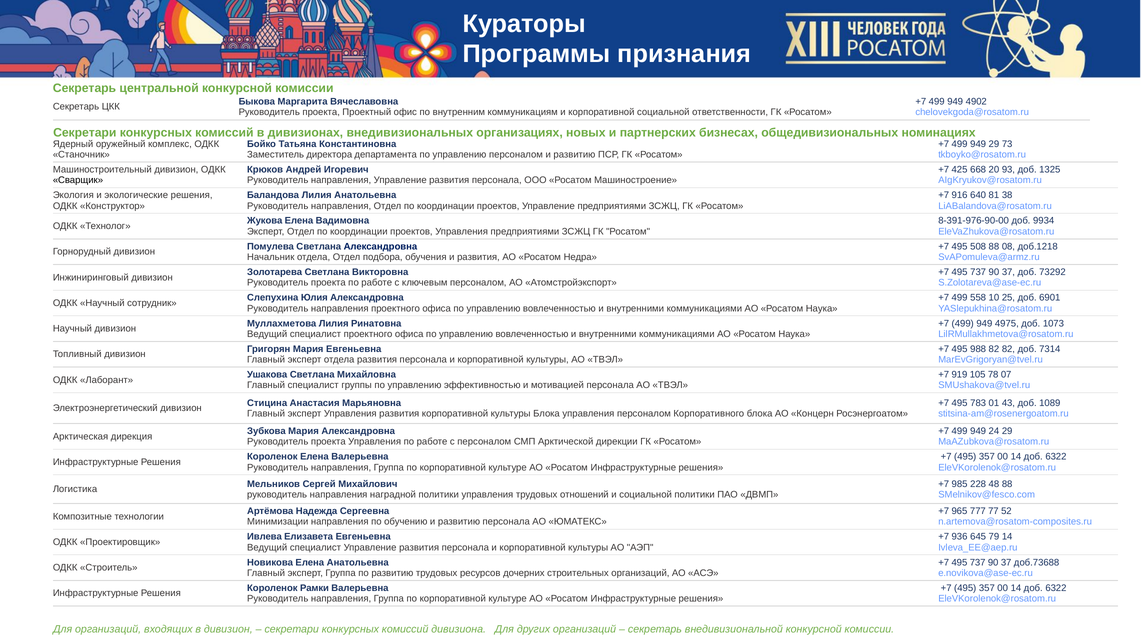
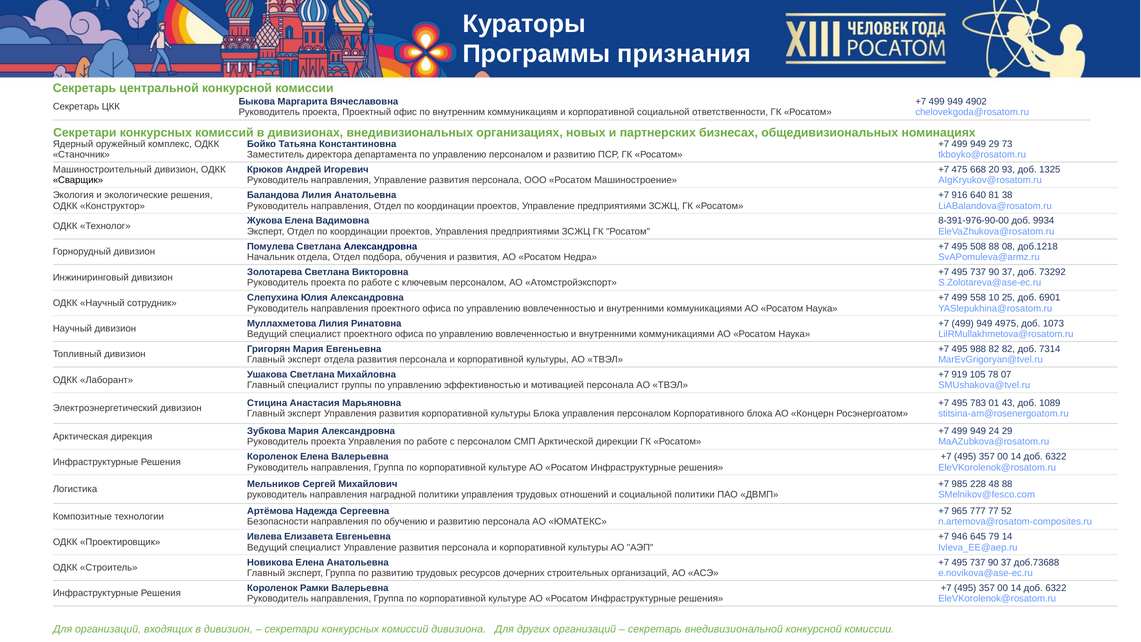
425: 425 -> 475 (960, 170)
Минимизации: Минимизации -> Безопасности (278, 522)
936: 936 -> 946 (960, 537)
